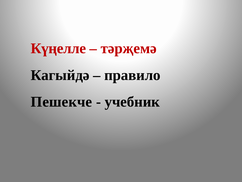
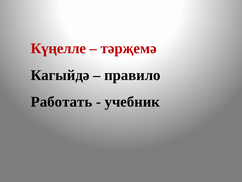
Пешекче: Пешекче -> Работать (61, 102)
